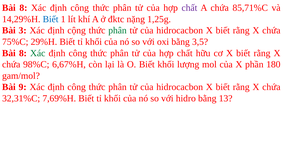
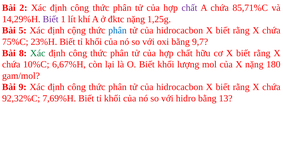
8: 8 -> 2 (23, 8)
Biết colour: blue -> purple (51, 19)
3: 3 -> 5 (23, 31)
phân colour: green -> blue (117, 31)
29%H: 29%H -> 23%H (44, 42)
3,5: 3,5 -> 9,7 (200, 42)
98%C: 98%C -> 10%C (36, 64)
X phần: phần -> nặng (254, 64)
32,31%C: 32,31%C -> 92,32%C (21, 98)
